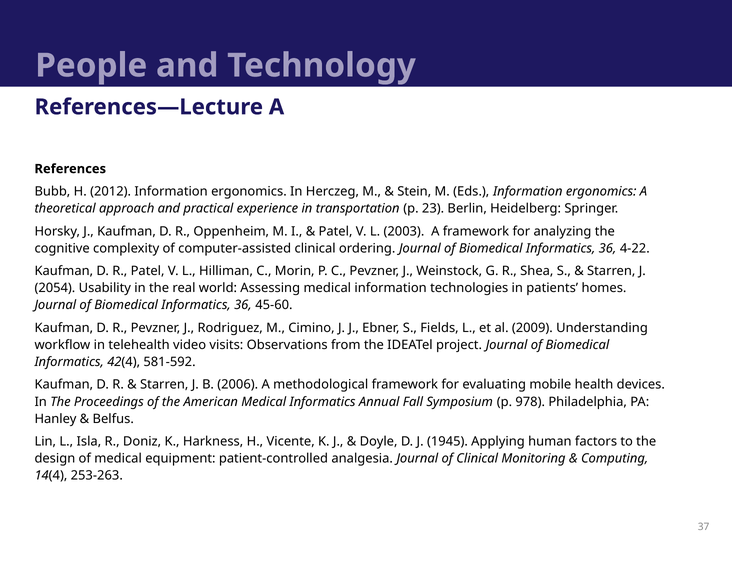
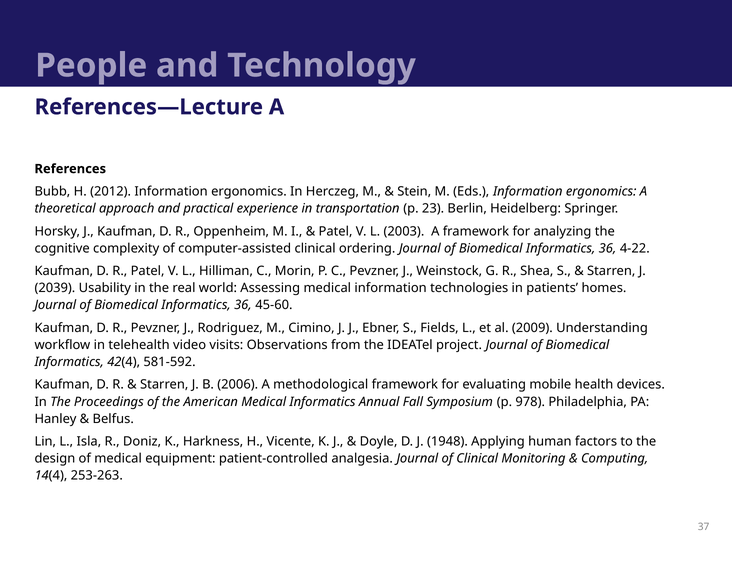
2054: 2054 -> 2039 (55, 288)
1945: 1945 -> 1948 (447, 441)
